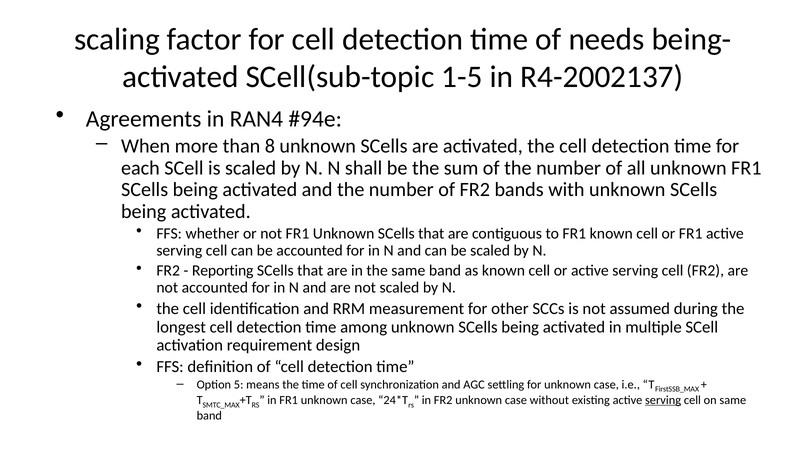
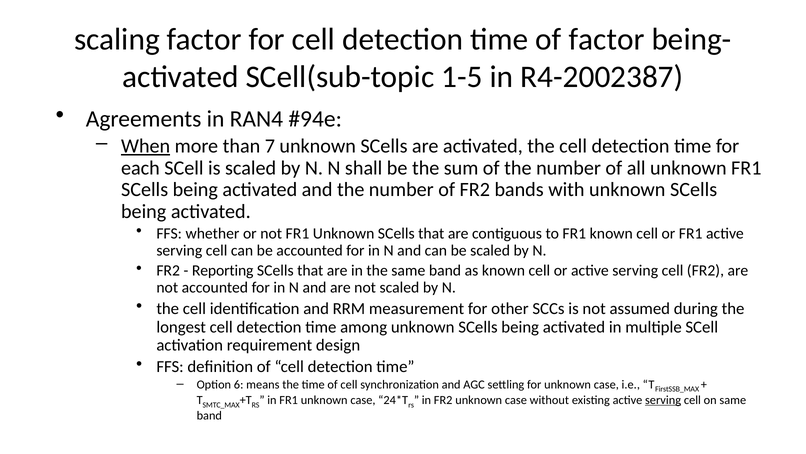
of needs: needs -> factor (607, 39)
R4-2002137: R4-2002137 -> R4-2002387 (602, 77)
When underline: none -> present (146, 146)
8: 8 -> 7 (270, 146)
5: 5 -> 6 (239, 384)
